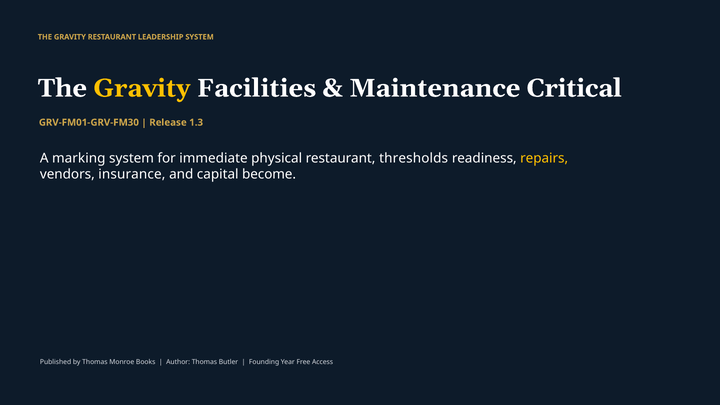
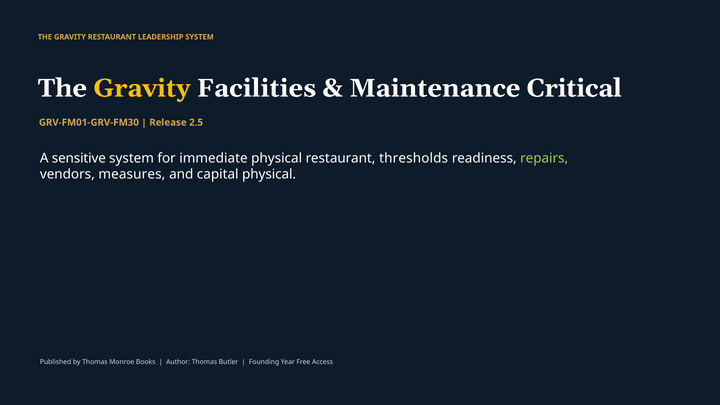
1.3: 1.3 -> 2.5 (196, 122)
marking: marking -> sensitive (79, 158)
repairs colour: yellow -> light green (544, 158)
insurance: insurance -> measures (132, 174)
capital become: become -> physical (269, 174)
